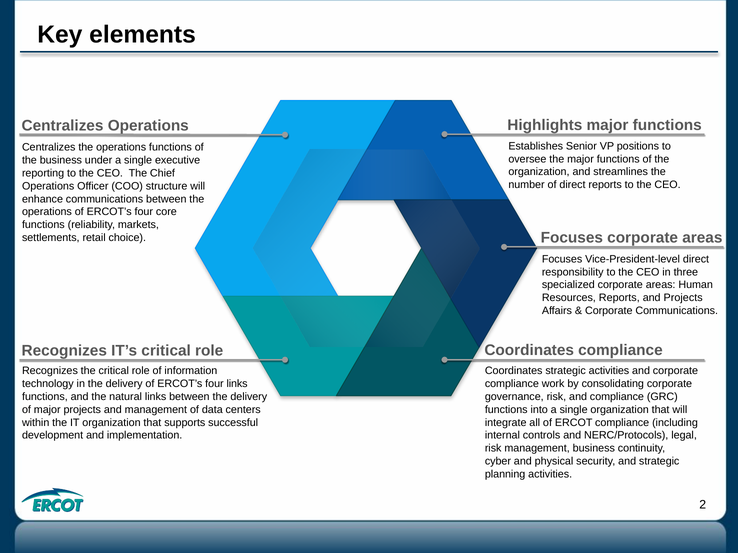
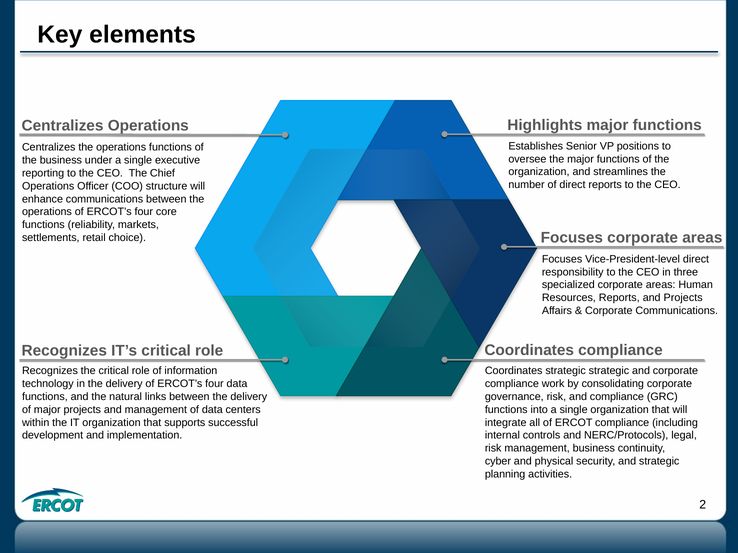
strategic activities: activities -> strategic (609, 371)
four links: links -> data (237, 384)
